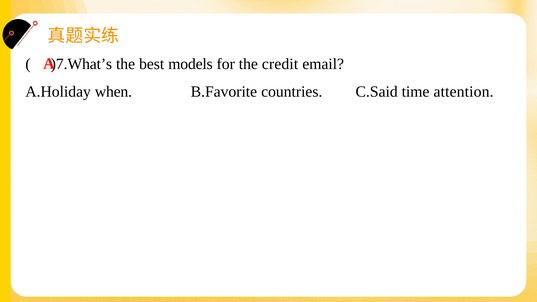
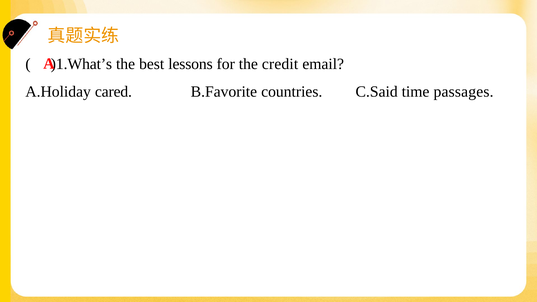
)7.What’s: )7.What’s -> )1.What’s (81, 64)
models: models -> lessons (191, 64)
when: when -> cared (113, 92)
attention: attention -> passages (464, 92)
